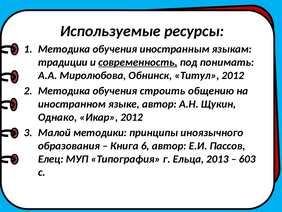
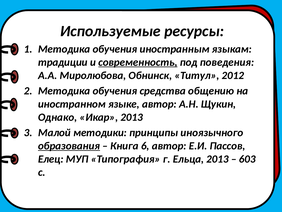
понимать: понимать -> поведения (227, 62)
строить: строить -> средства (163, 91)
Икар 2012: 2012 -> 2013 (132, 117)
образования underline: none -> present (69, 145)
